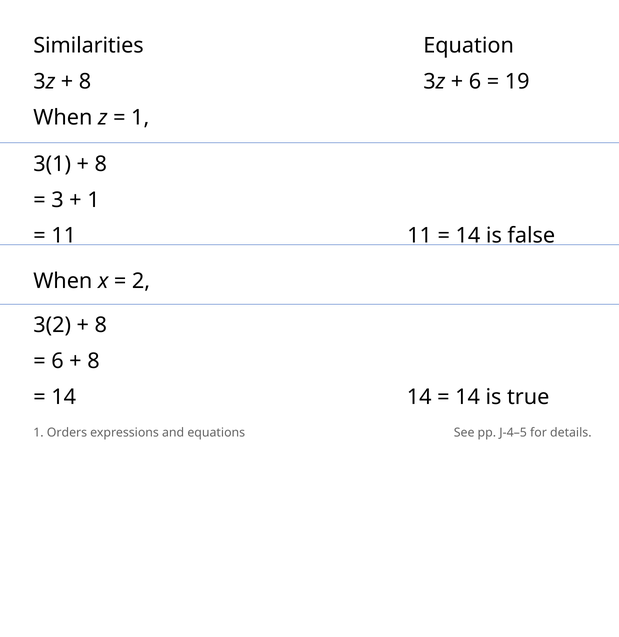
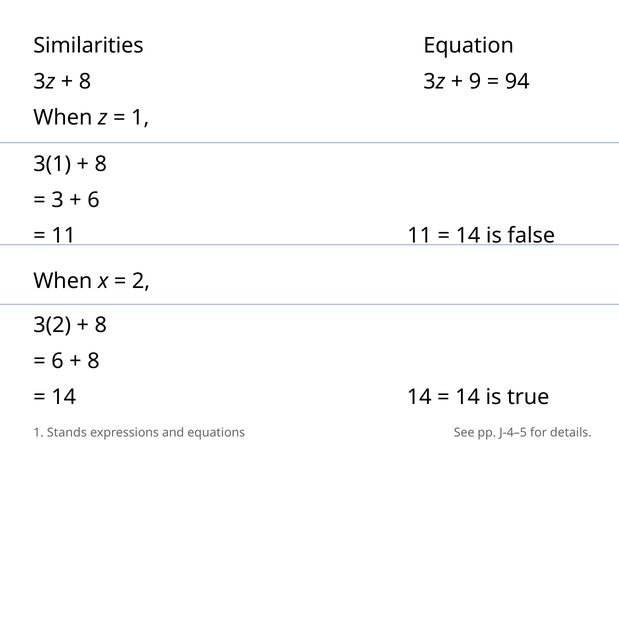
6: 6 -> 9 (475, 81)
19: 19 -> 94 (517, 81)
1: 1 -> 6 (93, 200)
Orders: Orders -> Stands (67, 433)
